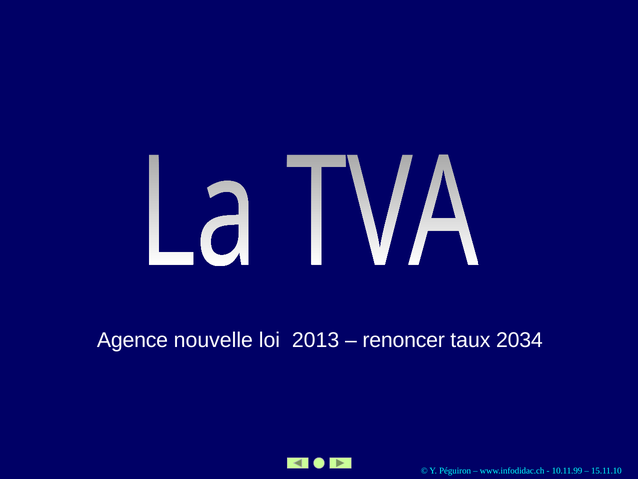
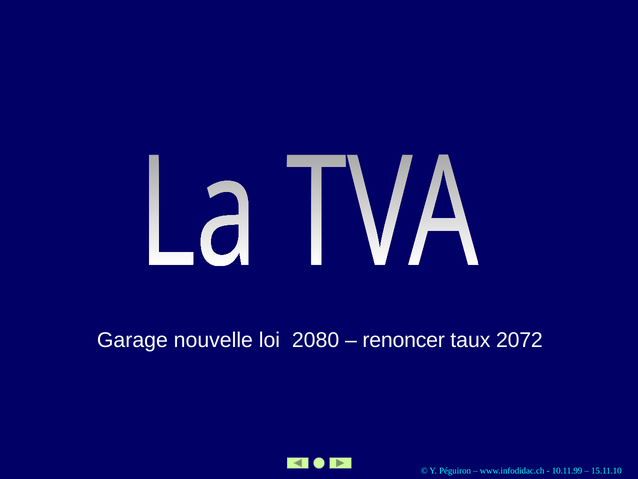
Agence: Agence -> Garage (132, 340)
2013: 2013 -> 2080 (316, 340)
2034: 2034 -> 2072 (519, 340)
